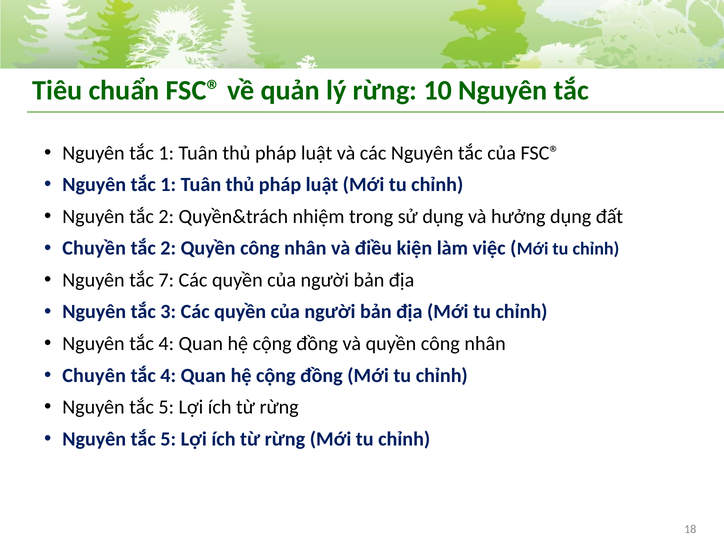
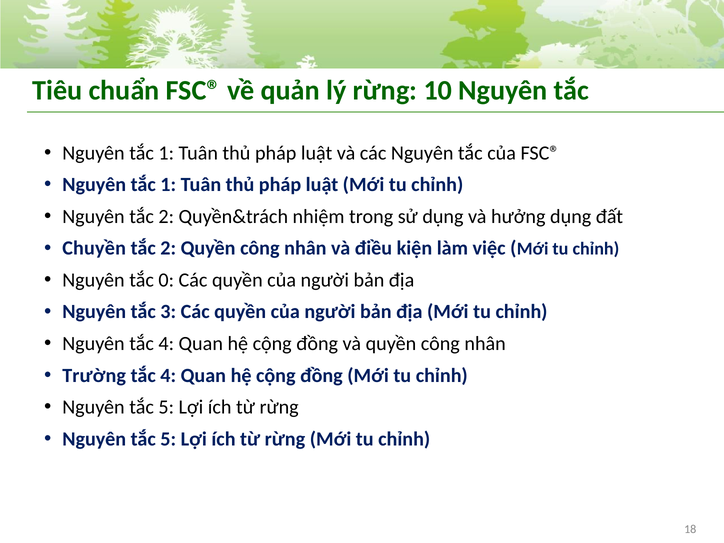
7: 7 -> 0 (166, 280)
Chuyên: Chuyên -> Trường (94, 375)
